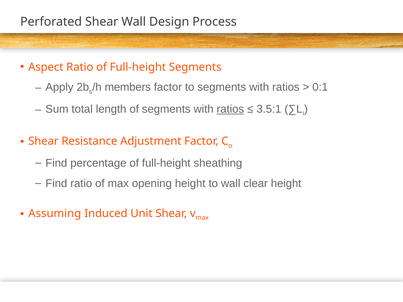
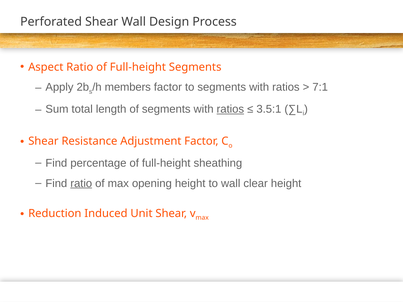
0:1: 0:1 -> 7:1 (320, 87)
ratio underline: none -> present (81, 183)
Assuming: Assuming -> Reduction (55, 214)
